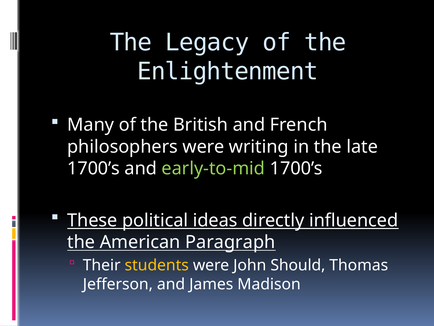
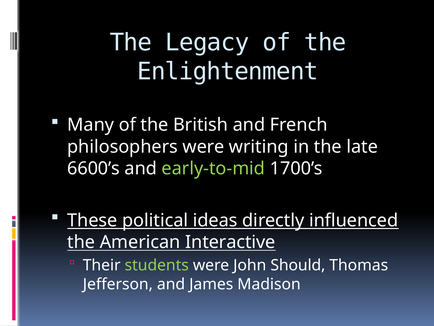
1700’s: 1700’s -> 6600’s (94, 168)
Paragraph: Paragraph -> Interactive (230, 242)
students colour: yellow -> light green (157, 265)
